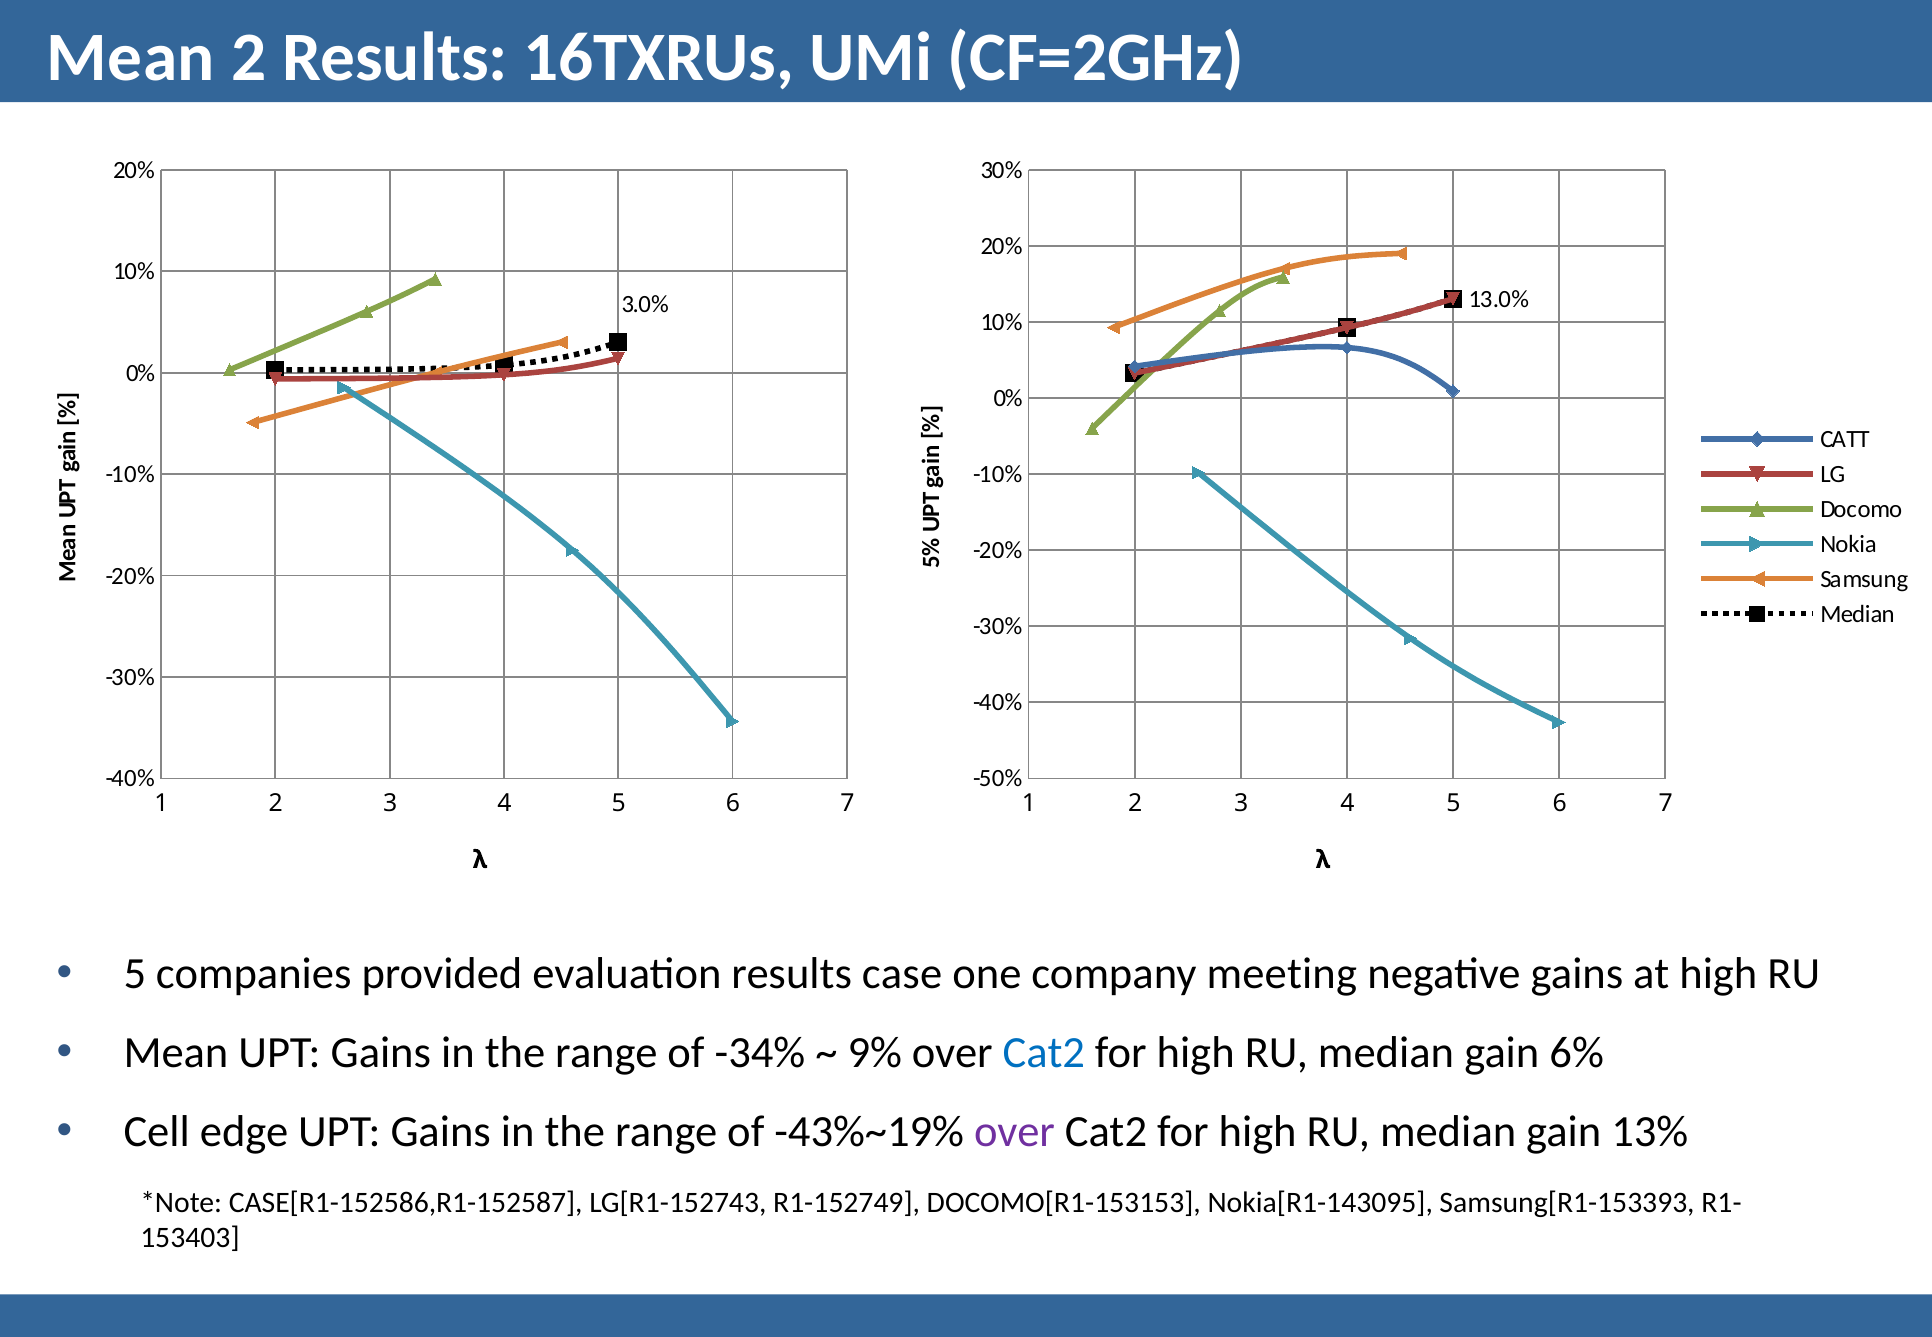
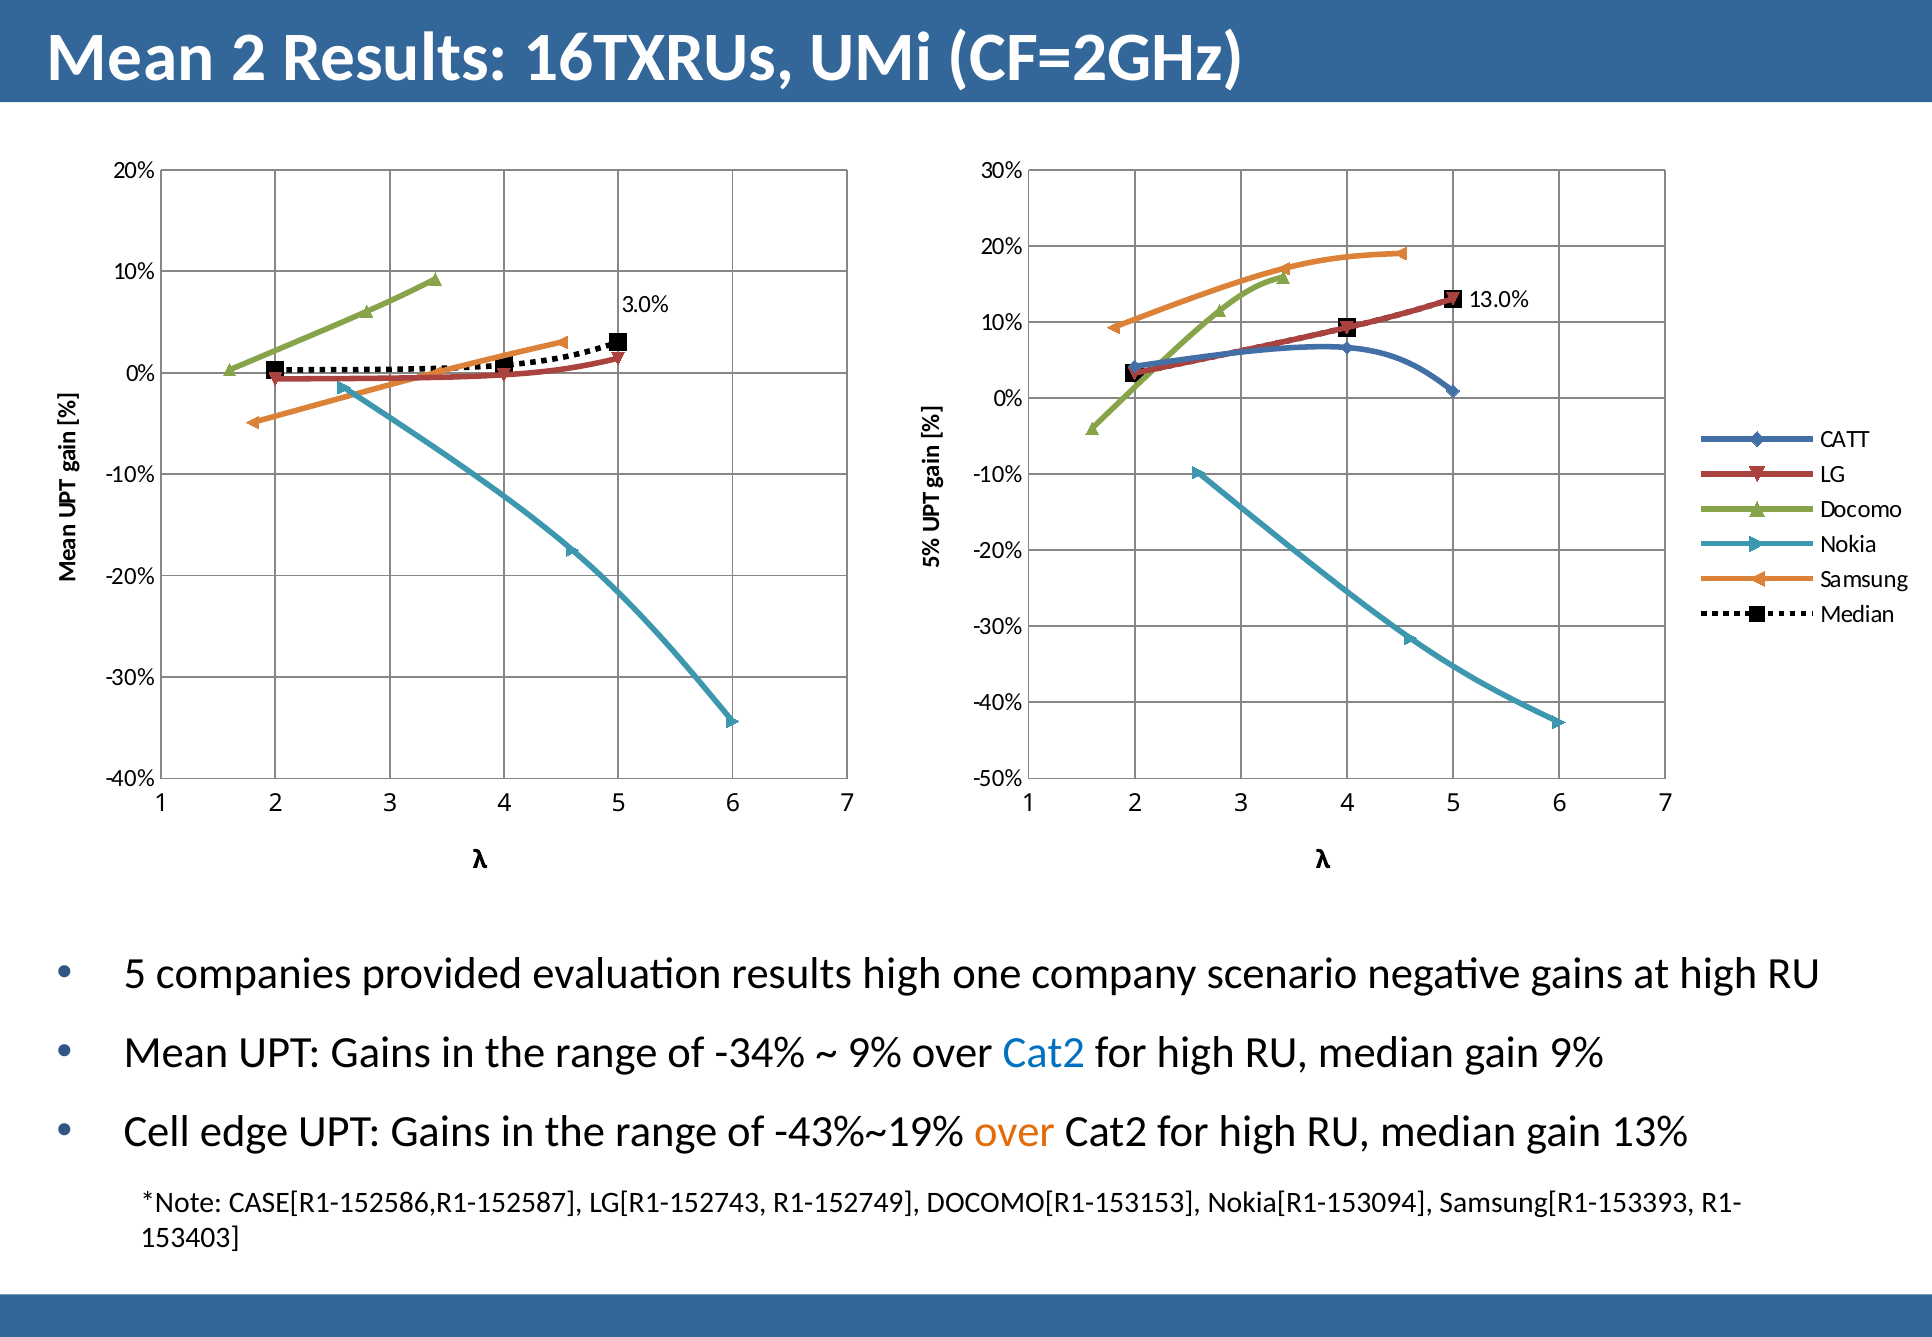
results case: case -> high (902, 974)
meeting: meeting -> scenario (1282, 974)
gain 6%: 6% -> 9% (1577, 1053)
over colour: purple -> orange (1015, 1132)
Nokia[R1-143095: Nokia[R1-143095 -> Nokia[R1-153094 (1320, 1203)
